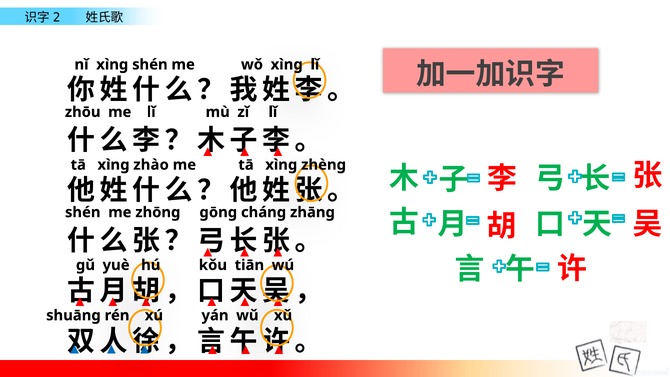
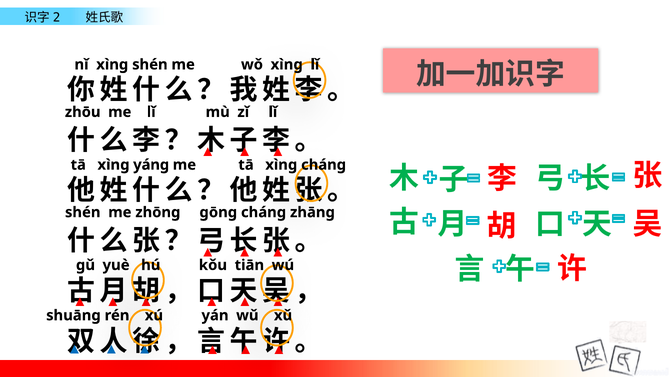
zhào: zhào -> yánɡ (151, 165)
xìnɡ zhènɡ: zhènɡ -> chánɡ (324, 165)
